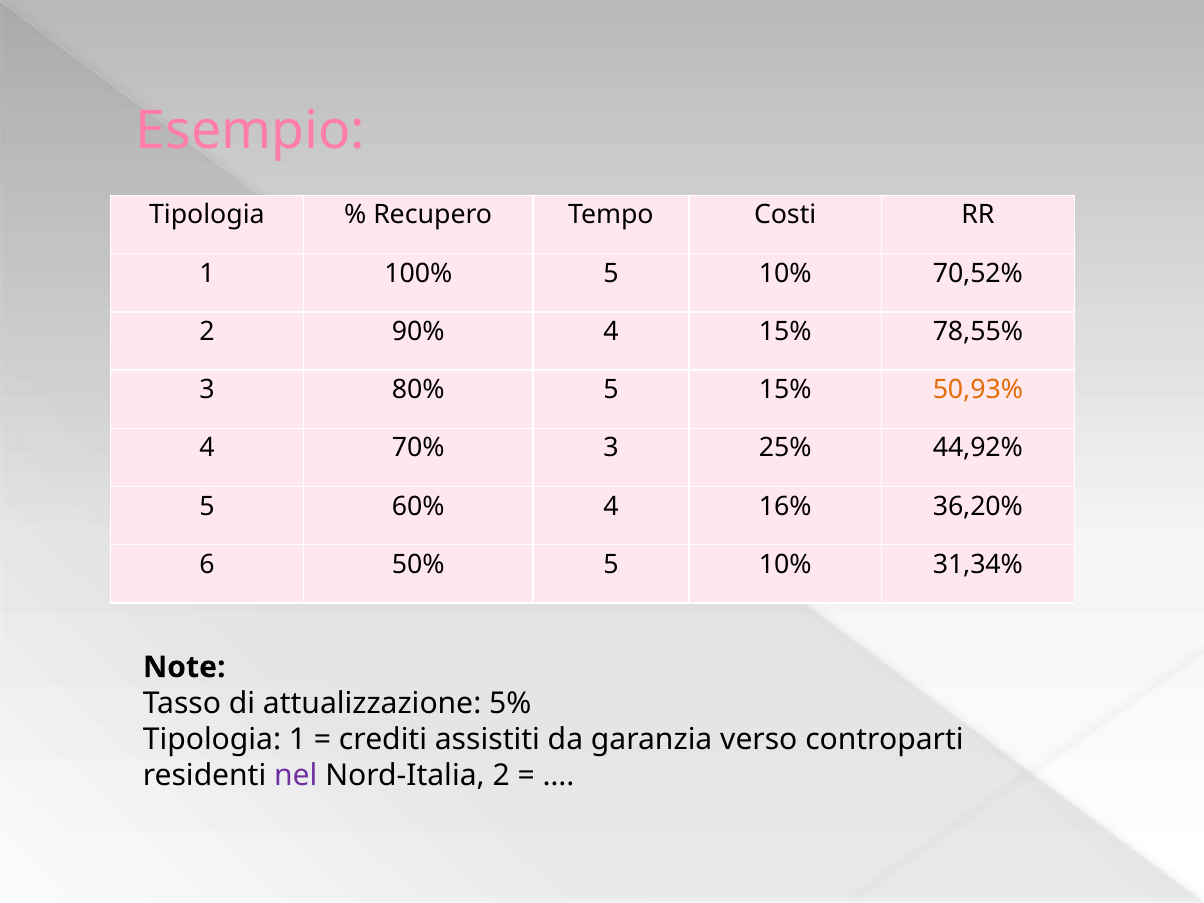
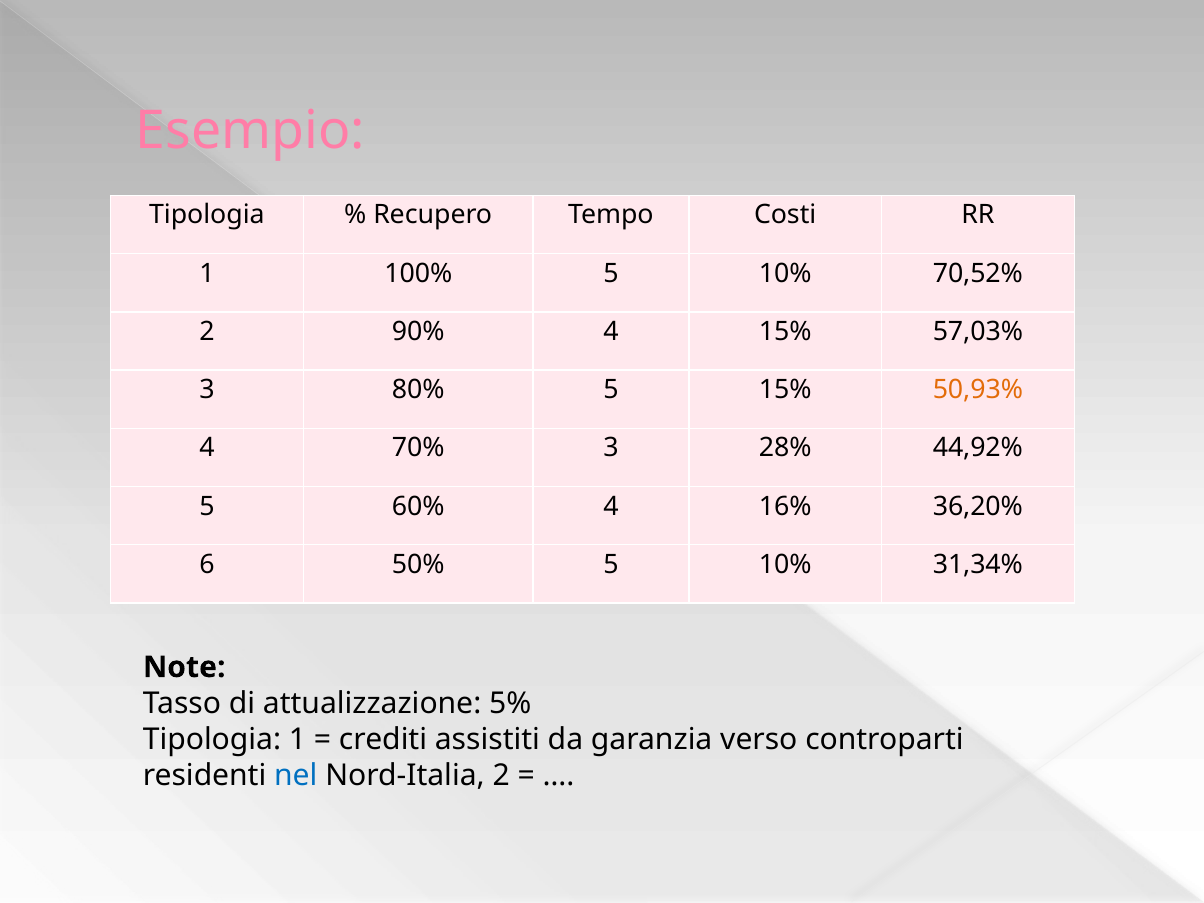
78,55%: 78,55% -> 57,03% (978, 332)
25%: 25% -> 28% (785, 448)
nel colour: purple -> blue (296, 776)
